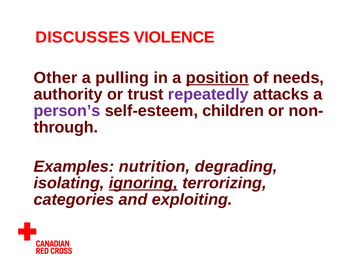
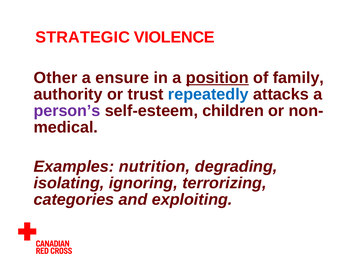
DISCUSSES: DISCUSSES -> STRATEGIC (83, 37)
pulling: pulling -> ensure (122, 78)
needs: needs -> family (298, 78)
repeatedly colour: purple -> blue (208, 94)
through: through -> medical (66, 127)
ignoring underline: present -> none (143, 183)
